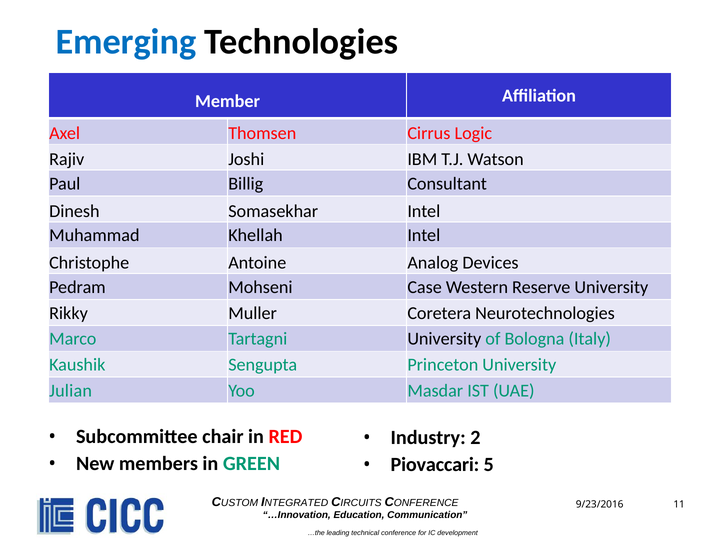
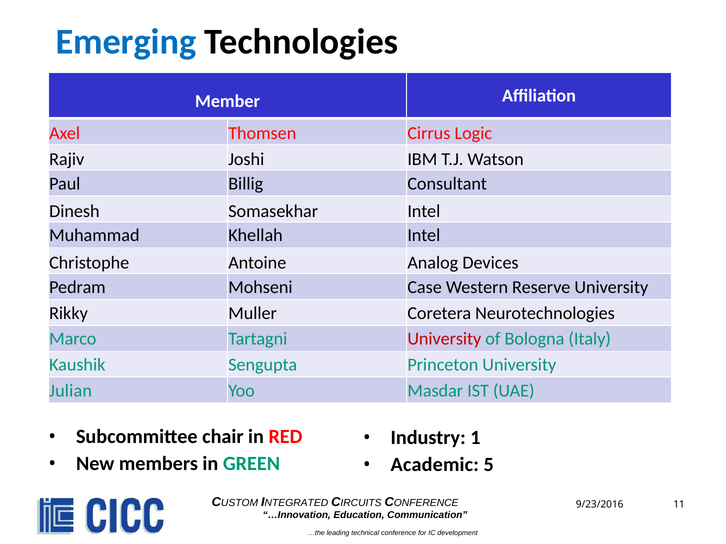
University colour: black -> red (444, 339)
2: 2 -> 1 (475, 438)
Piovaccari: Piovaccari -> Academic (435, 465)
